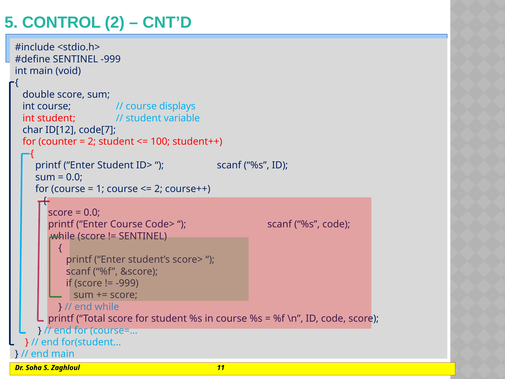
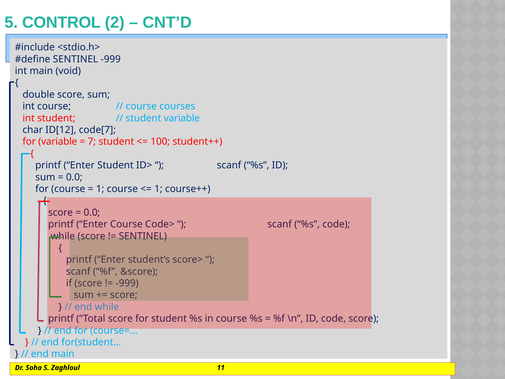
displays: displays -> courses (177, 106)
for counter: counter -> variable (58, 142)
2: 2 -> 7 (92, 142)
2: 2 -> 1 (158, 189)
